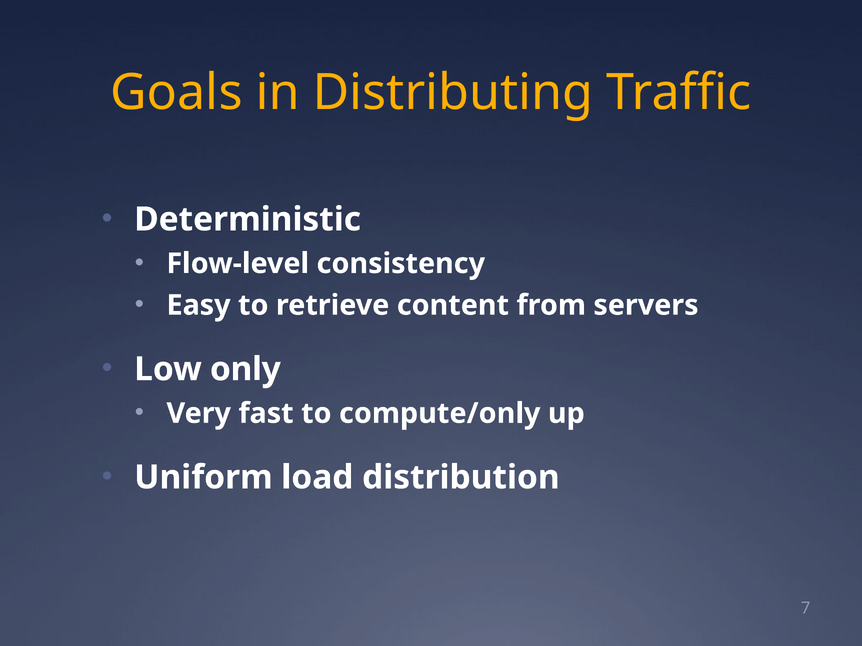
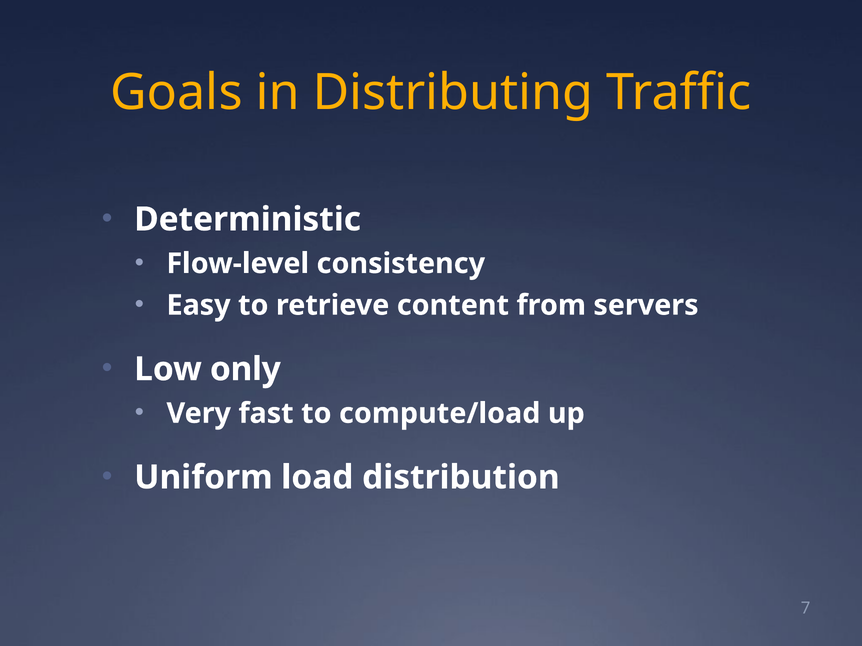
compute/only: compute/only -> compute/load (440, 414)
